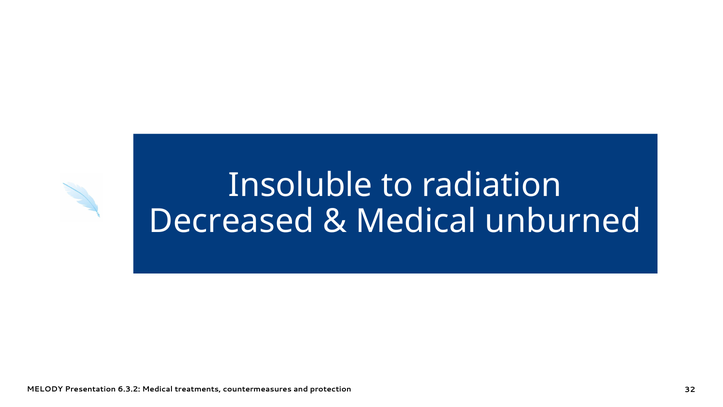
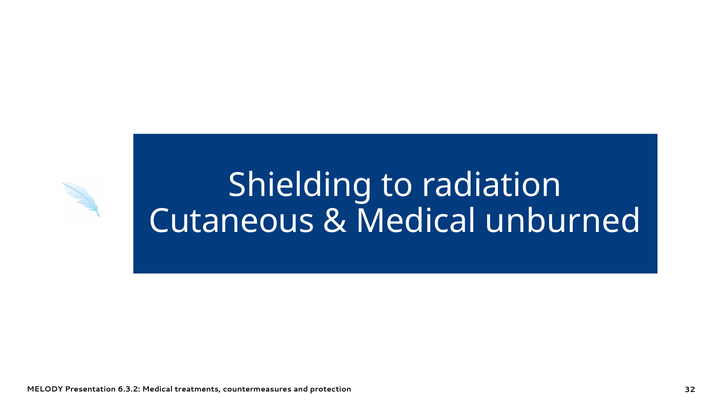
Insoluble: Insoluble -> Shielding (300, 185)
Decreased: Decreased -> Cutaneous (232, 221)
